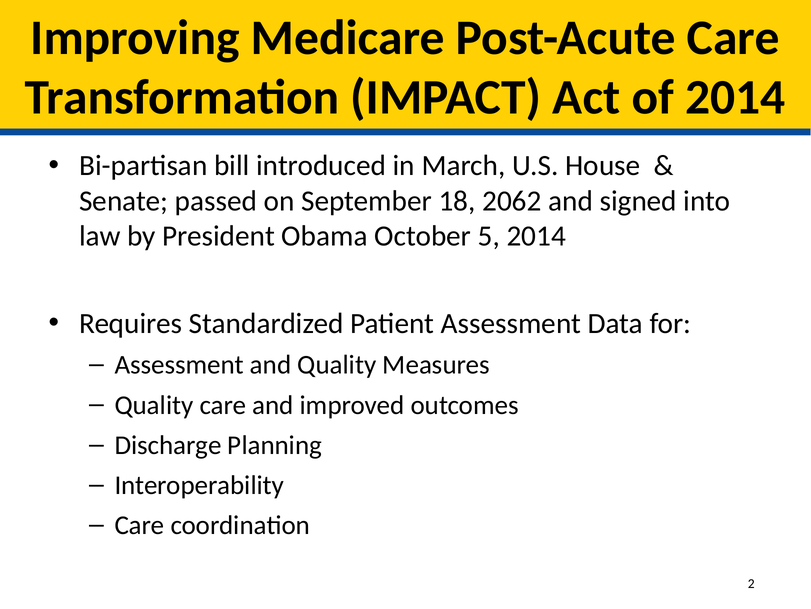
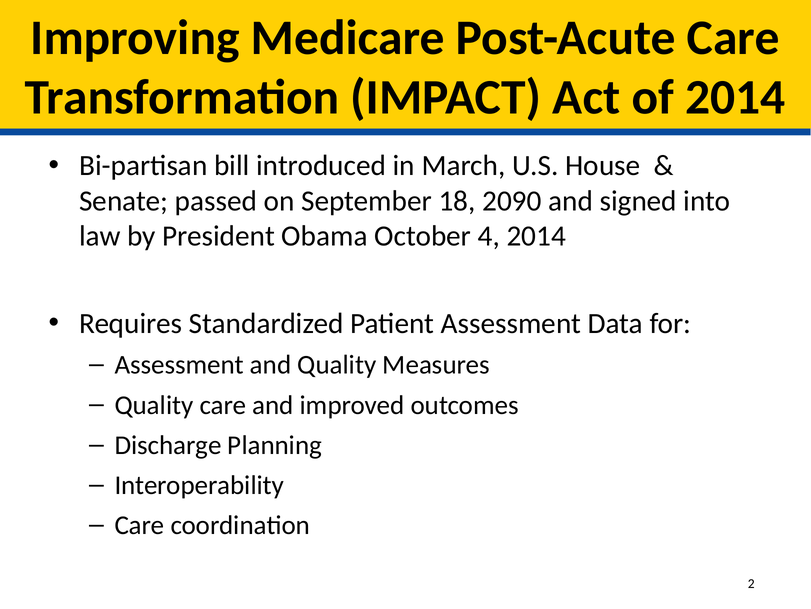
2062: 2062 -> 2090 (512, 201)
5: 5 -> 4 (489, 236)
